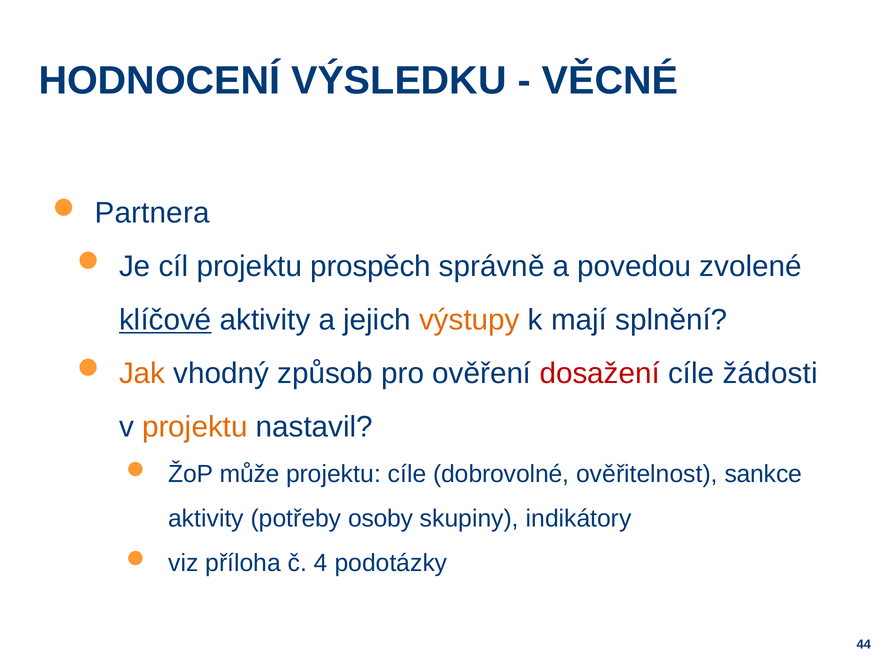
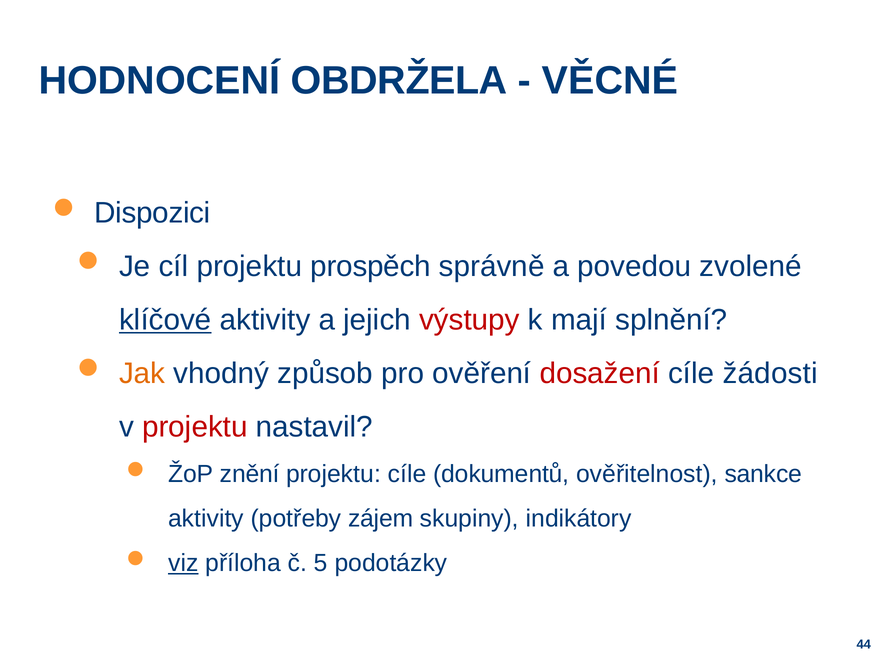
VÝSLEDKU: VÝSLEDKU -> OBDRŽELA (399, 81)
Partnera: Partnera -> Dispozici (152, 213)
výstupy colour: orange -> red (469, 320)
projektu colour: orange -> red (195, 426)
může: může -> znění (250, 474)
dobrovolné: dobrovolné -> dokumentů (501, 474)
osoby: osoby -> zájem (381, 518)
viz underline: none -> present (183, 563)
4: 4 -> 5 (321, 563)
